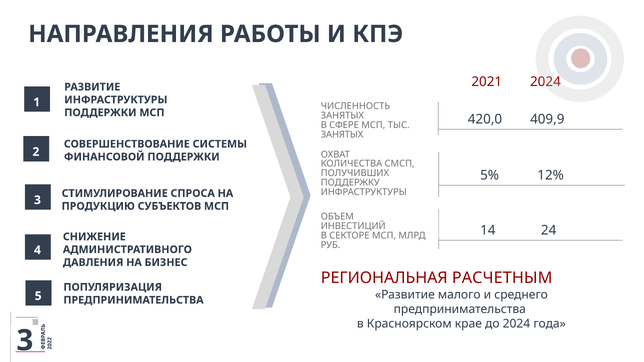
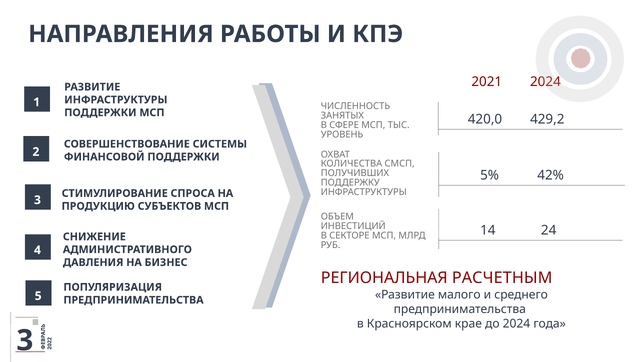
409,9: 409,9 -> 429,2 (547, 119)
ЗАНЯТЫХ: ЗАНЯТЫХ -> УРОВЕНЬ (342, 135)
12%: 12% -> 42% (551, 175)
